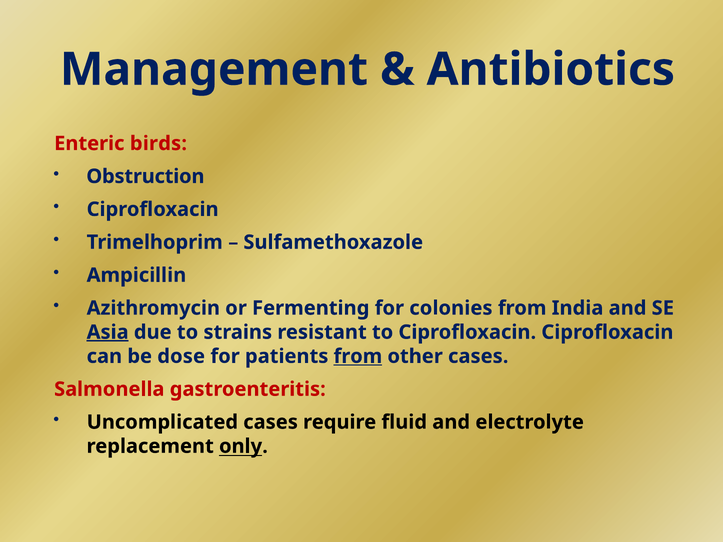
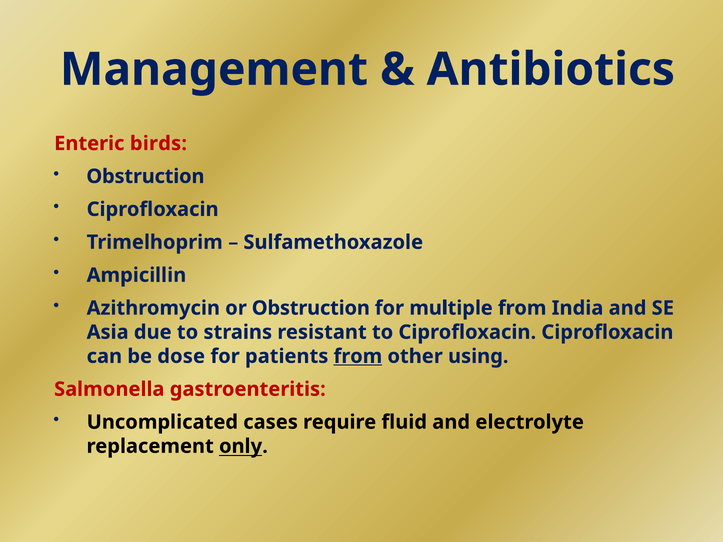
or Fermenting: Fermenting -> Obstruction (311, 308)
colonies: colonies -> multiple (451, 308)
Asia underline: present -> none (108, 332)
other cases: cases -> using (478, 356)
